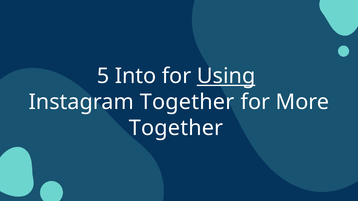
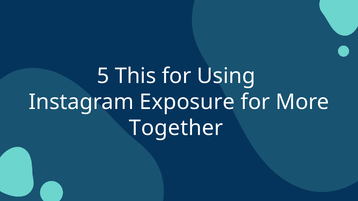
Into: Into -> This (136, 76)
Using underline: present -> none (226, 76)
Instagram Together: Together -> Exposure (187, 102)
